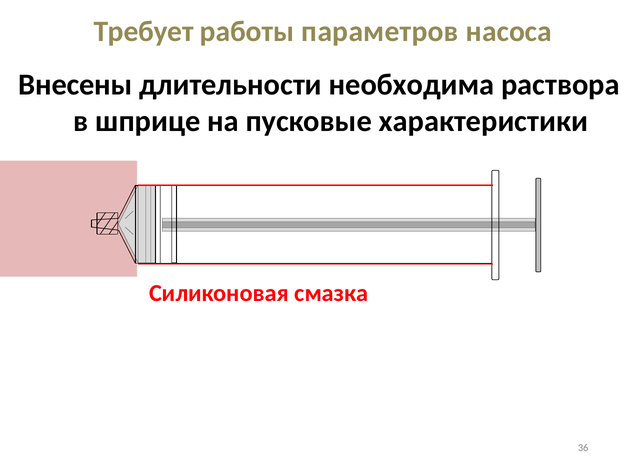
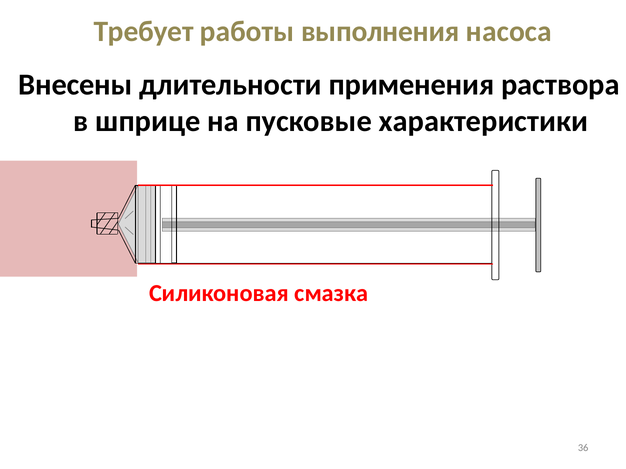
параметров: параметров -> выполнения (380, 32)
необходима: необходима -> применения (412, 85)
